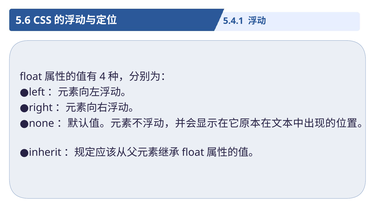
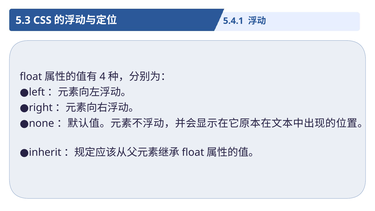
5.6: 5.6 -> 5.3 (23, 20)
